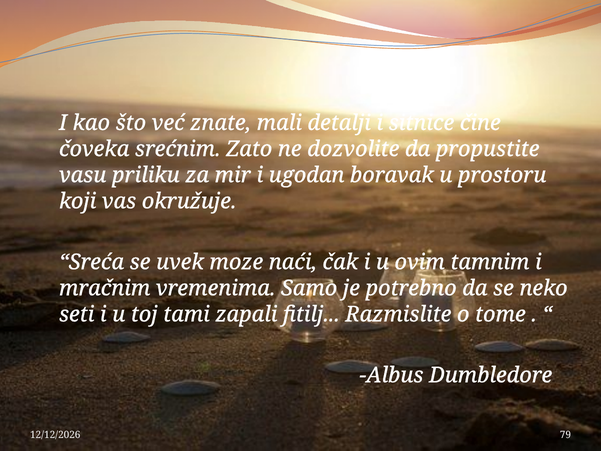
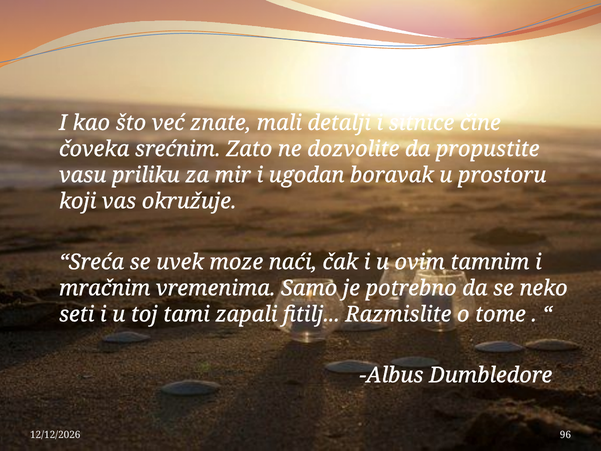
79: 79 -> 96 (565, 435)
